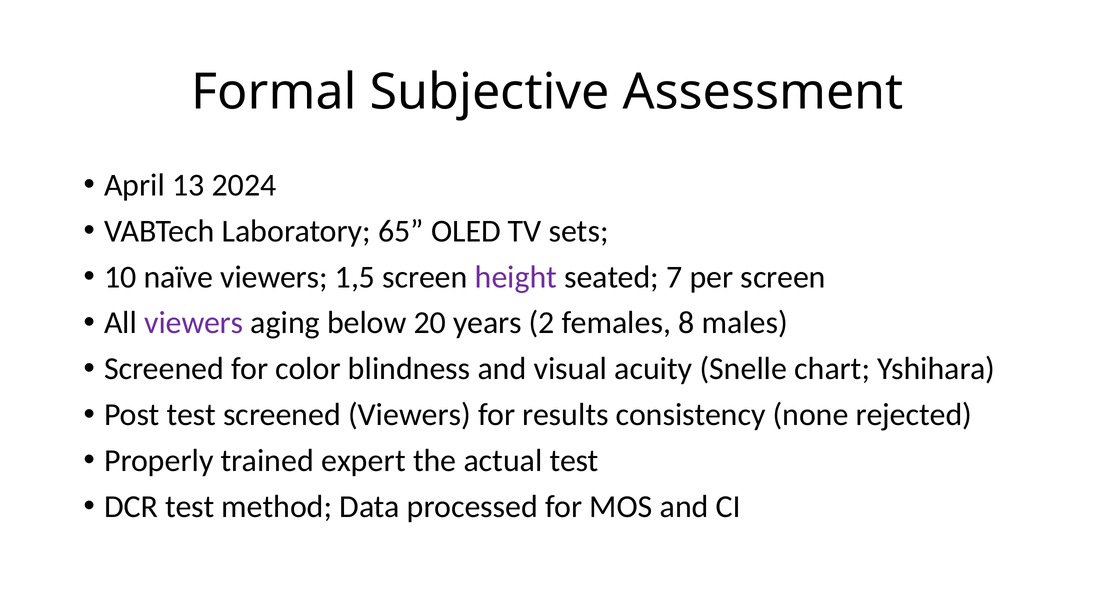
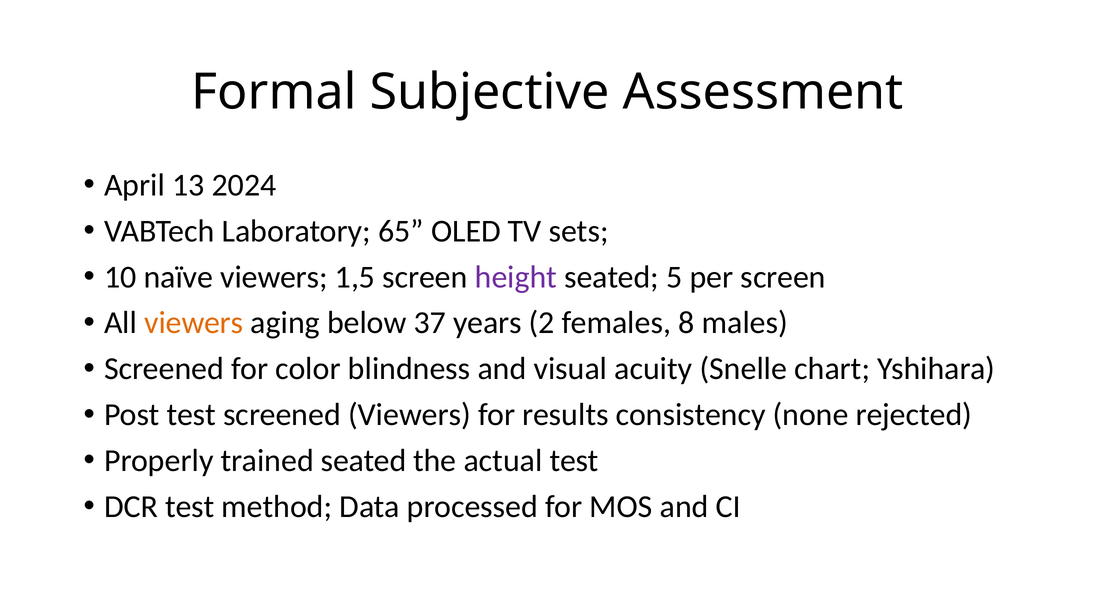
7: 7 -> 5 (674, 277)
viewers colour: purple -> orange (194, 323)
20: 20 -> 37 (430, 323)
trained expert: expert -> seated (364, 461)
